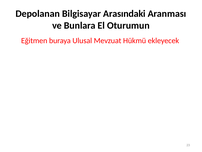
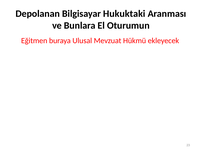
Arasındaki: Arasındaki -> Hukuktaki (124, 14)
